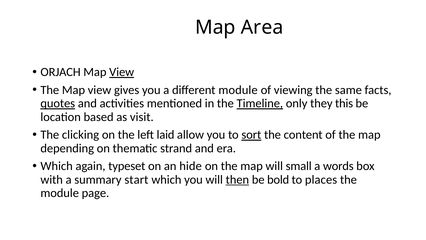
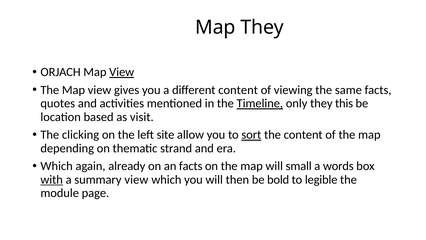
Map Area: Area -> They (262, 27)
different module: module -> content (238, 90)
quotes underline: present -> none (58, 103)
laid: laid -> site (166, 135)
typeset: typeset -> already (127, 166)
an hide: hide -> facts (191, 166)
with underline: none -> present (52, 179)
summary start: start -> view (136, 179)
then underline: present -> none (237, 179)
places: places -> legible (321, 179)
